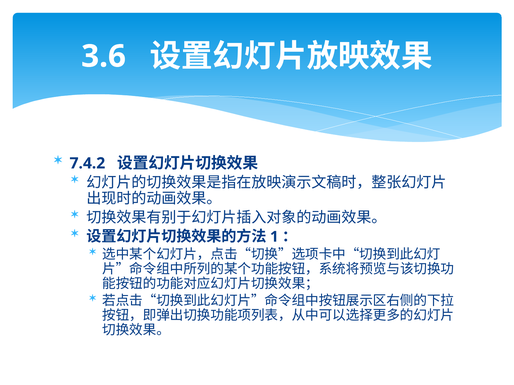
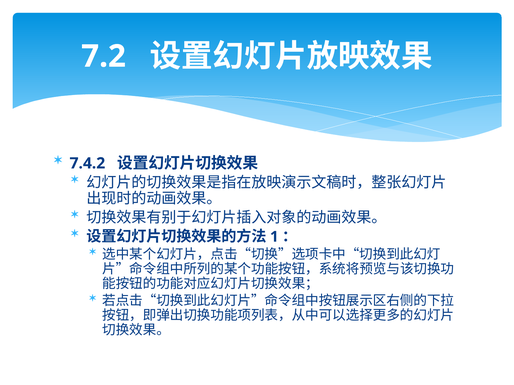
3.6: 3.6 -> 7.2 (104, 56)
